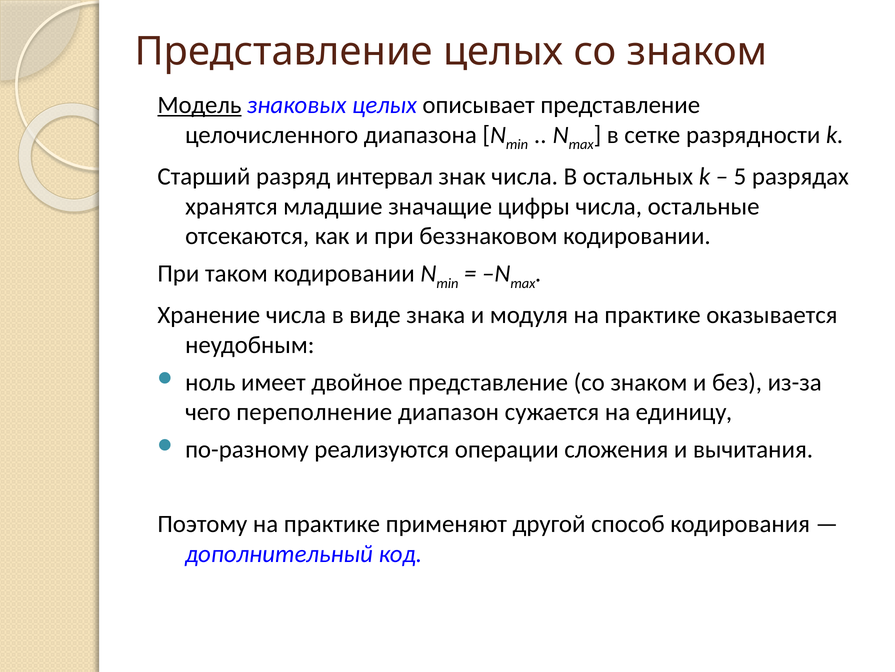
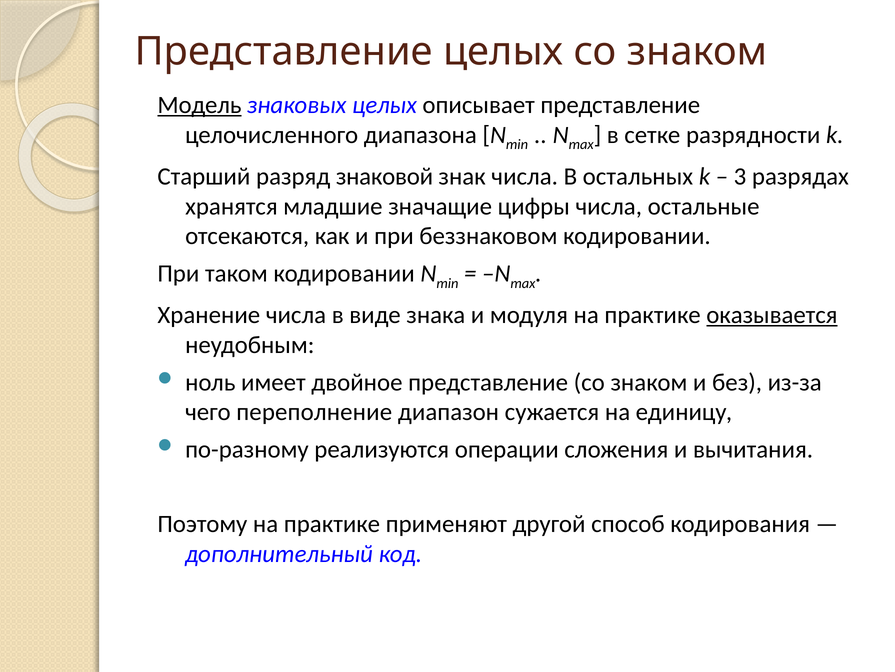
интервал: интервал -> знаковой (385, 176)
5: 5 -> 3 (740, 176)
оказывается underline: none -> present (772, 315)
